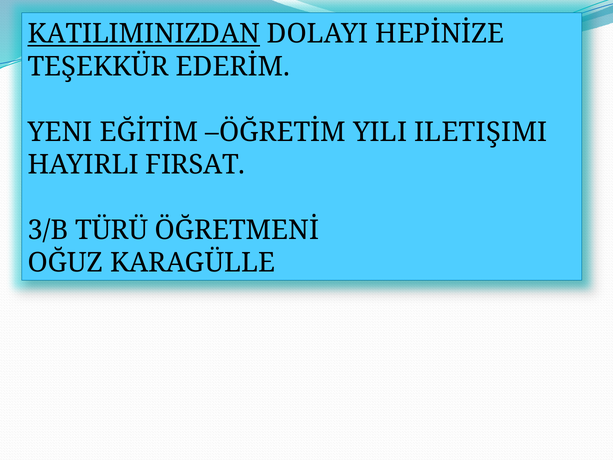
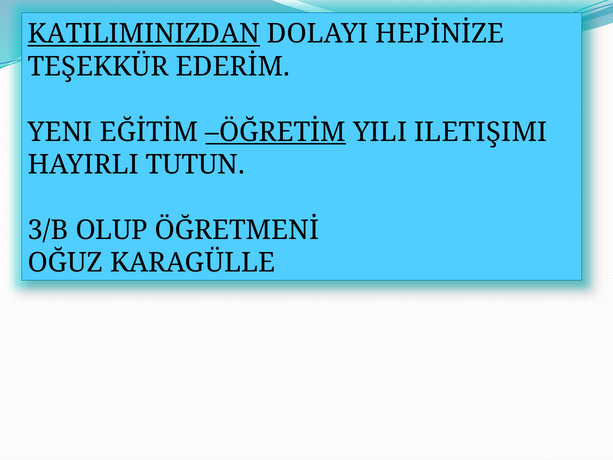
ÖĞRETİM underline: none -> present (276, 132)
FIRSAT: FIRSAT -> TUTUN (195, 165)
TÜRÜ: TÜRÜ -> OLUP (112, 230)
